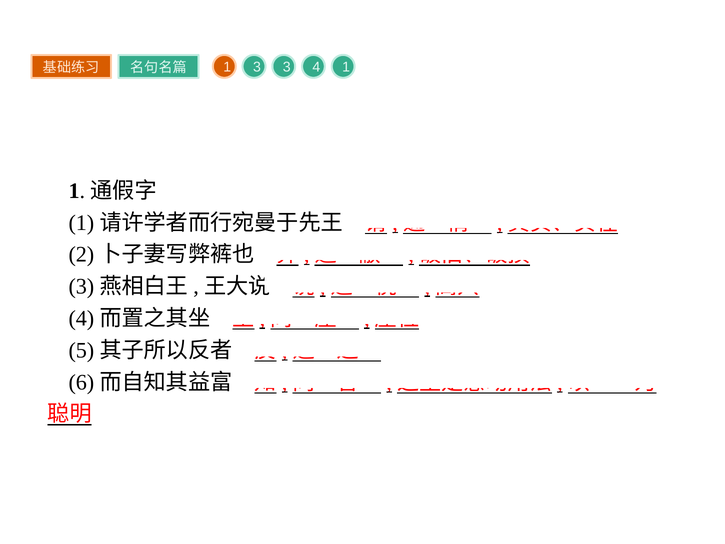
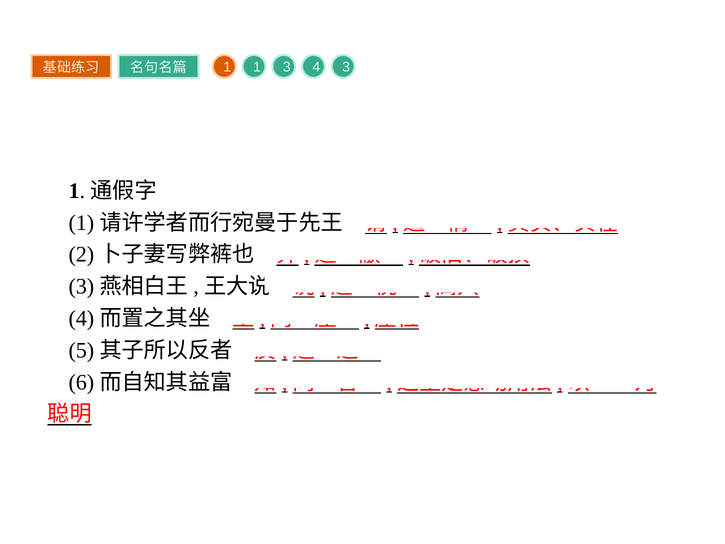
1 3: 3 -> 1 (257, 67)
4 1: 1 -> 3 (346, 67)
